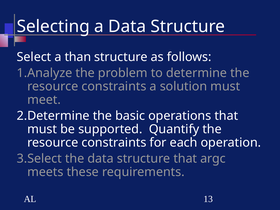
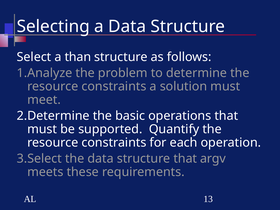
argc: argc -> argv (213, 159)
